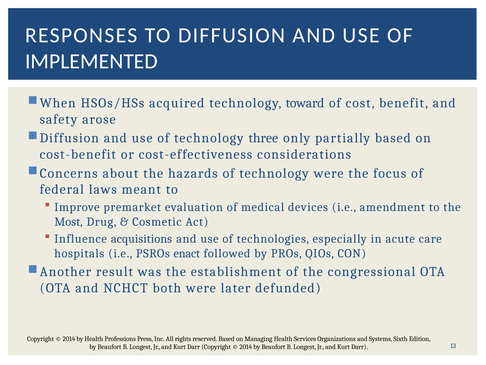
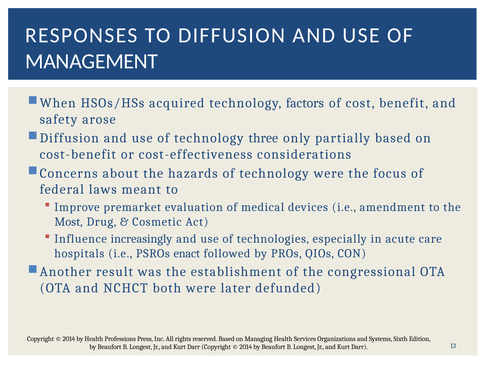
IMPLEMENTED: IMPLEMENTED -> MANAGEMENT (92, 61)
toward: toward -> factors (305, 103)
acquisitions: acquisitions -> increasingly (141, 239)
